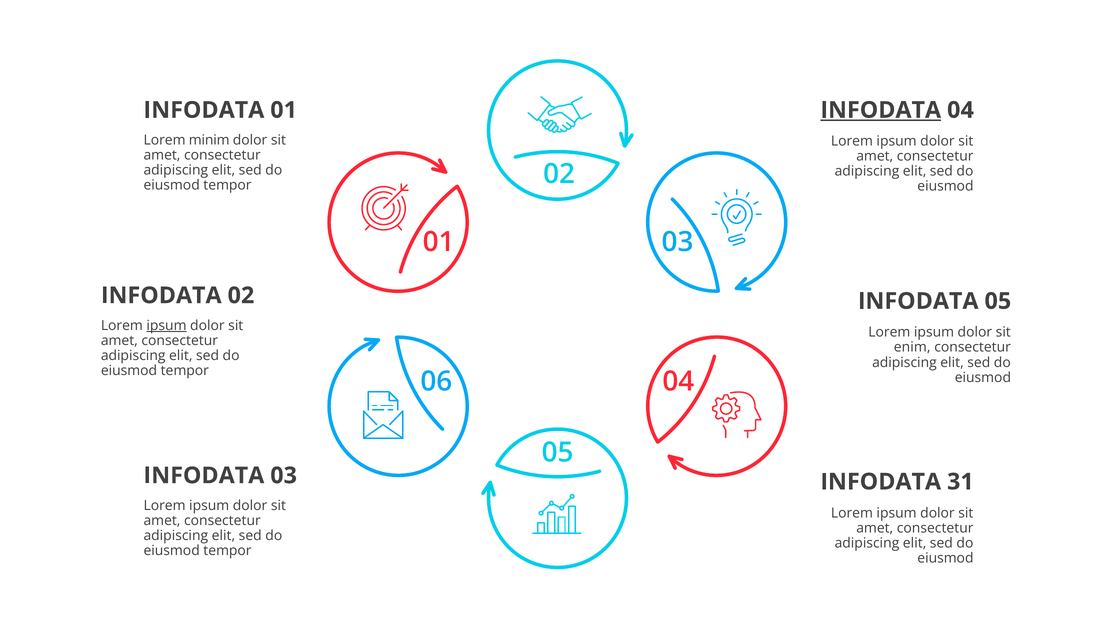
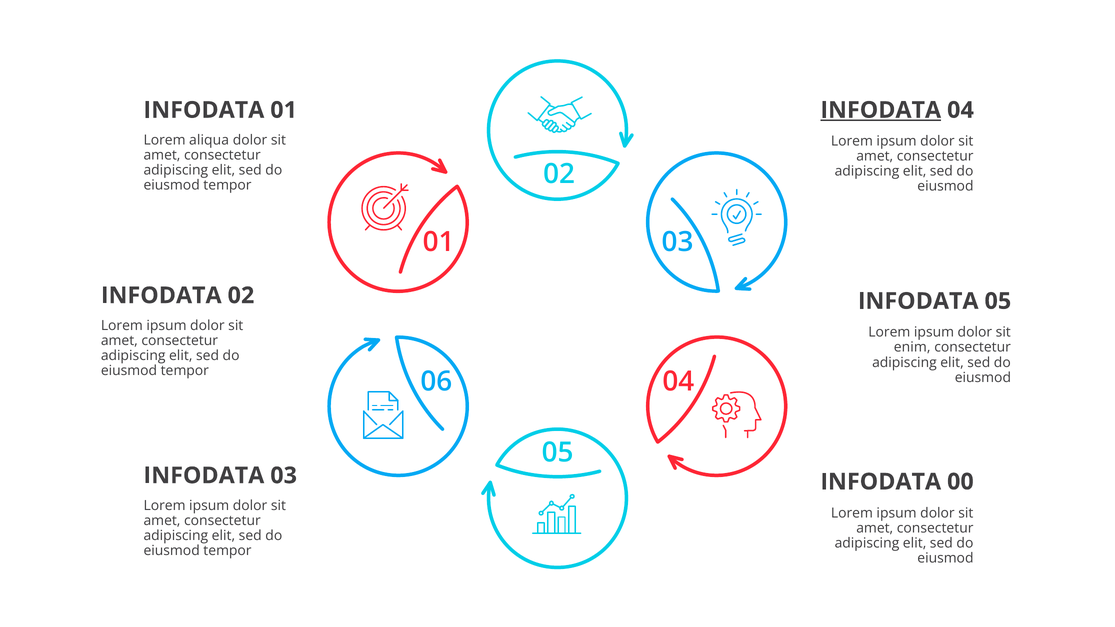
minim: minim -> aliqua (209, 140)
ipsum underline: present -> none (166, 326)
31: 31 -> 00 (960, 482)
